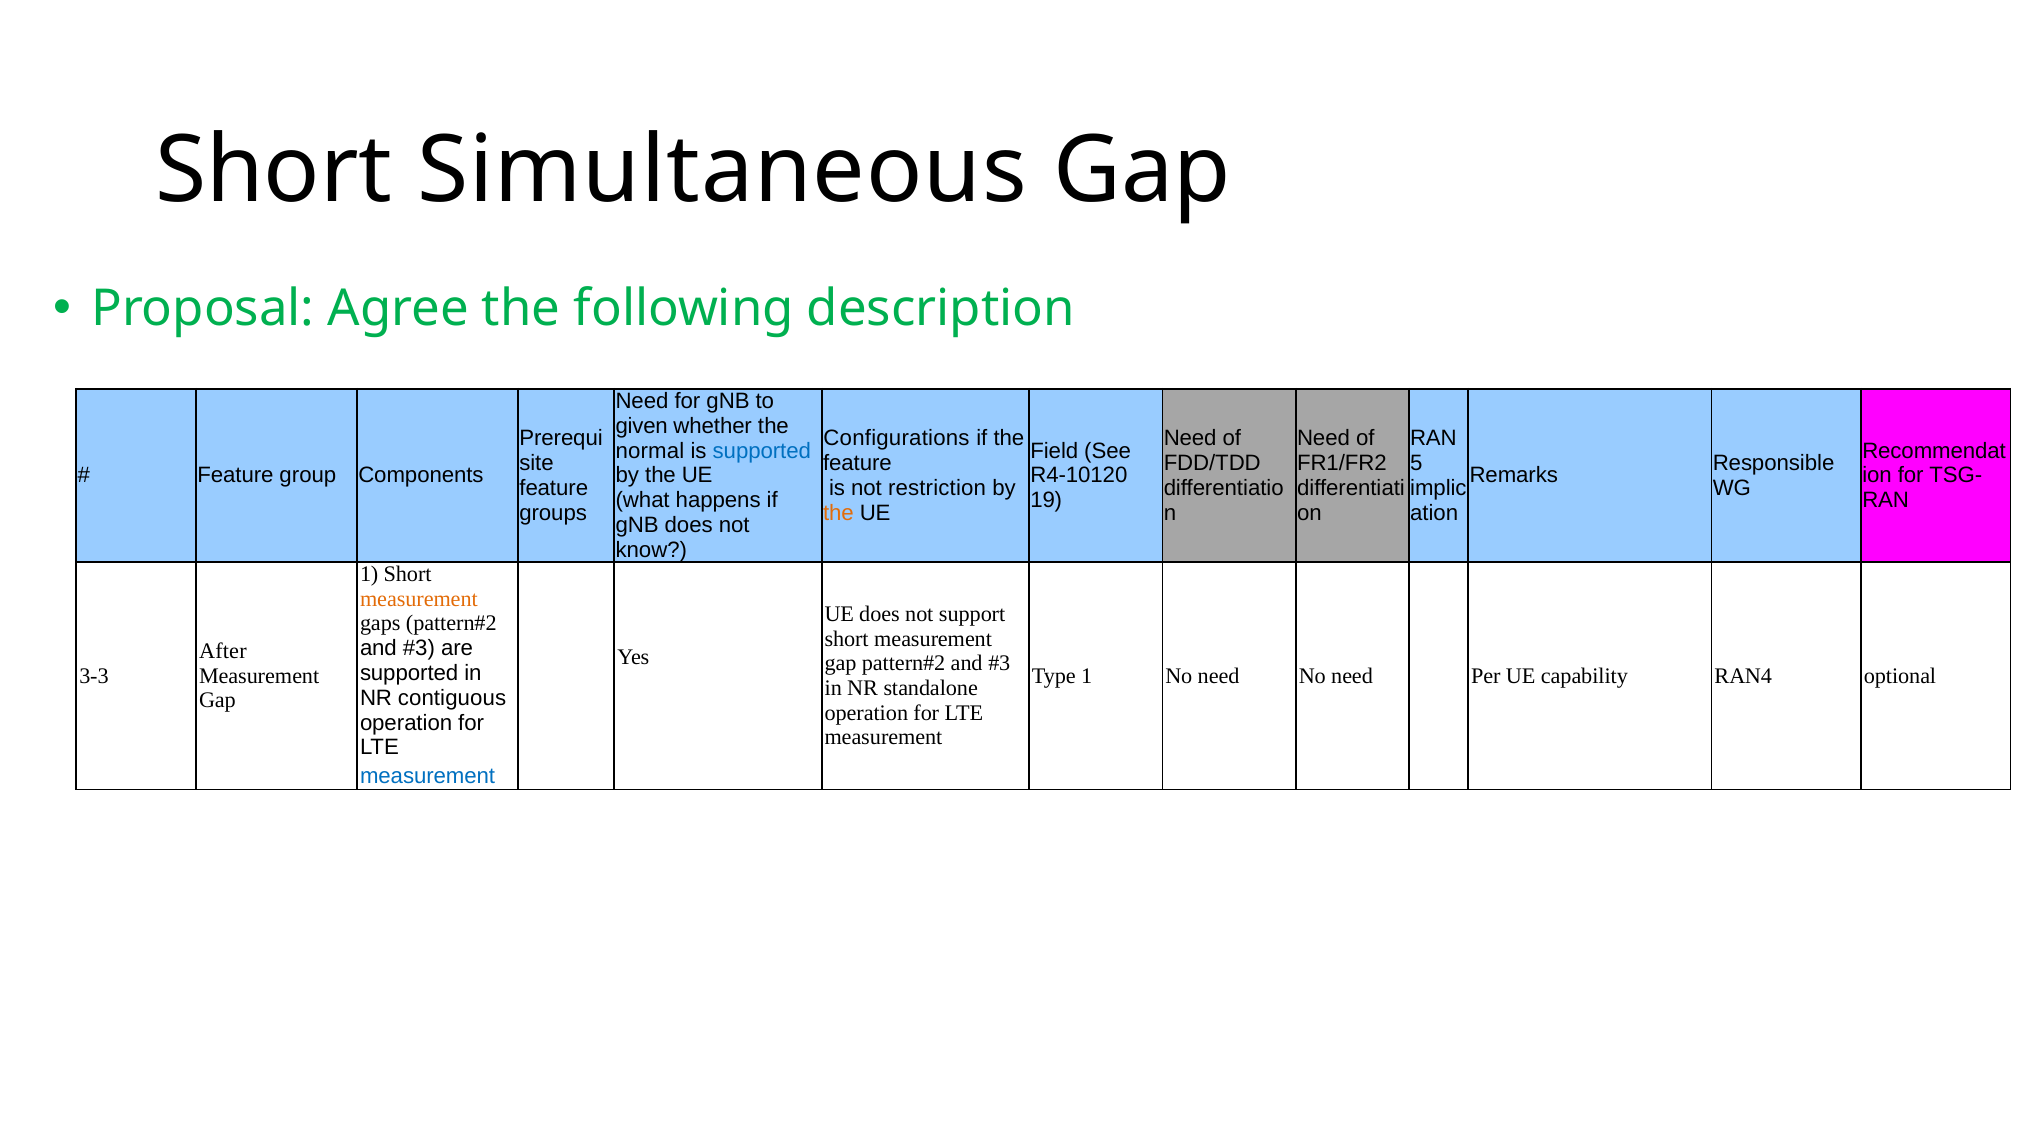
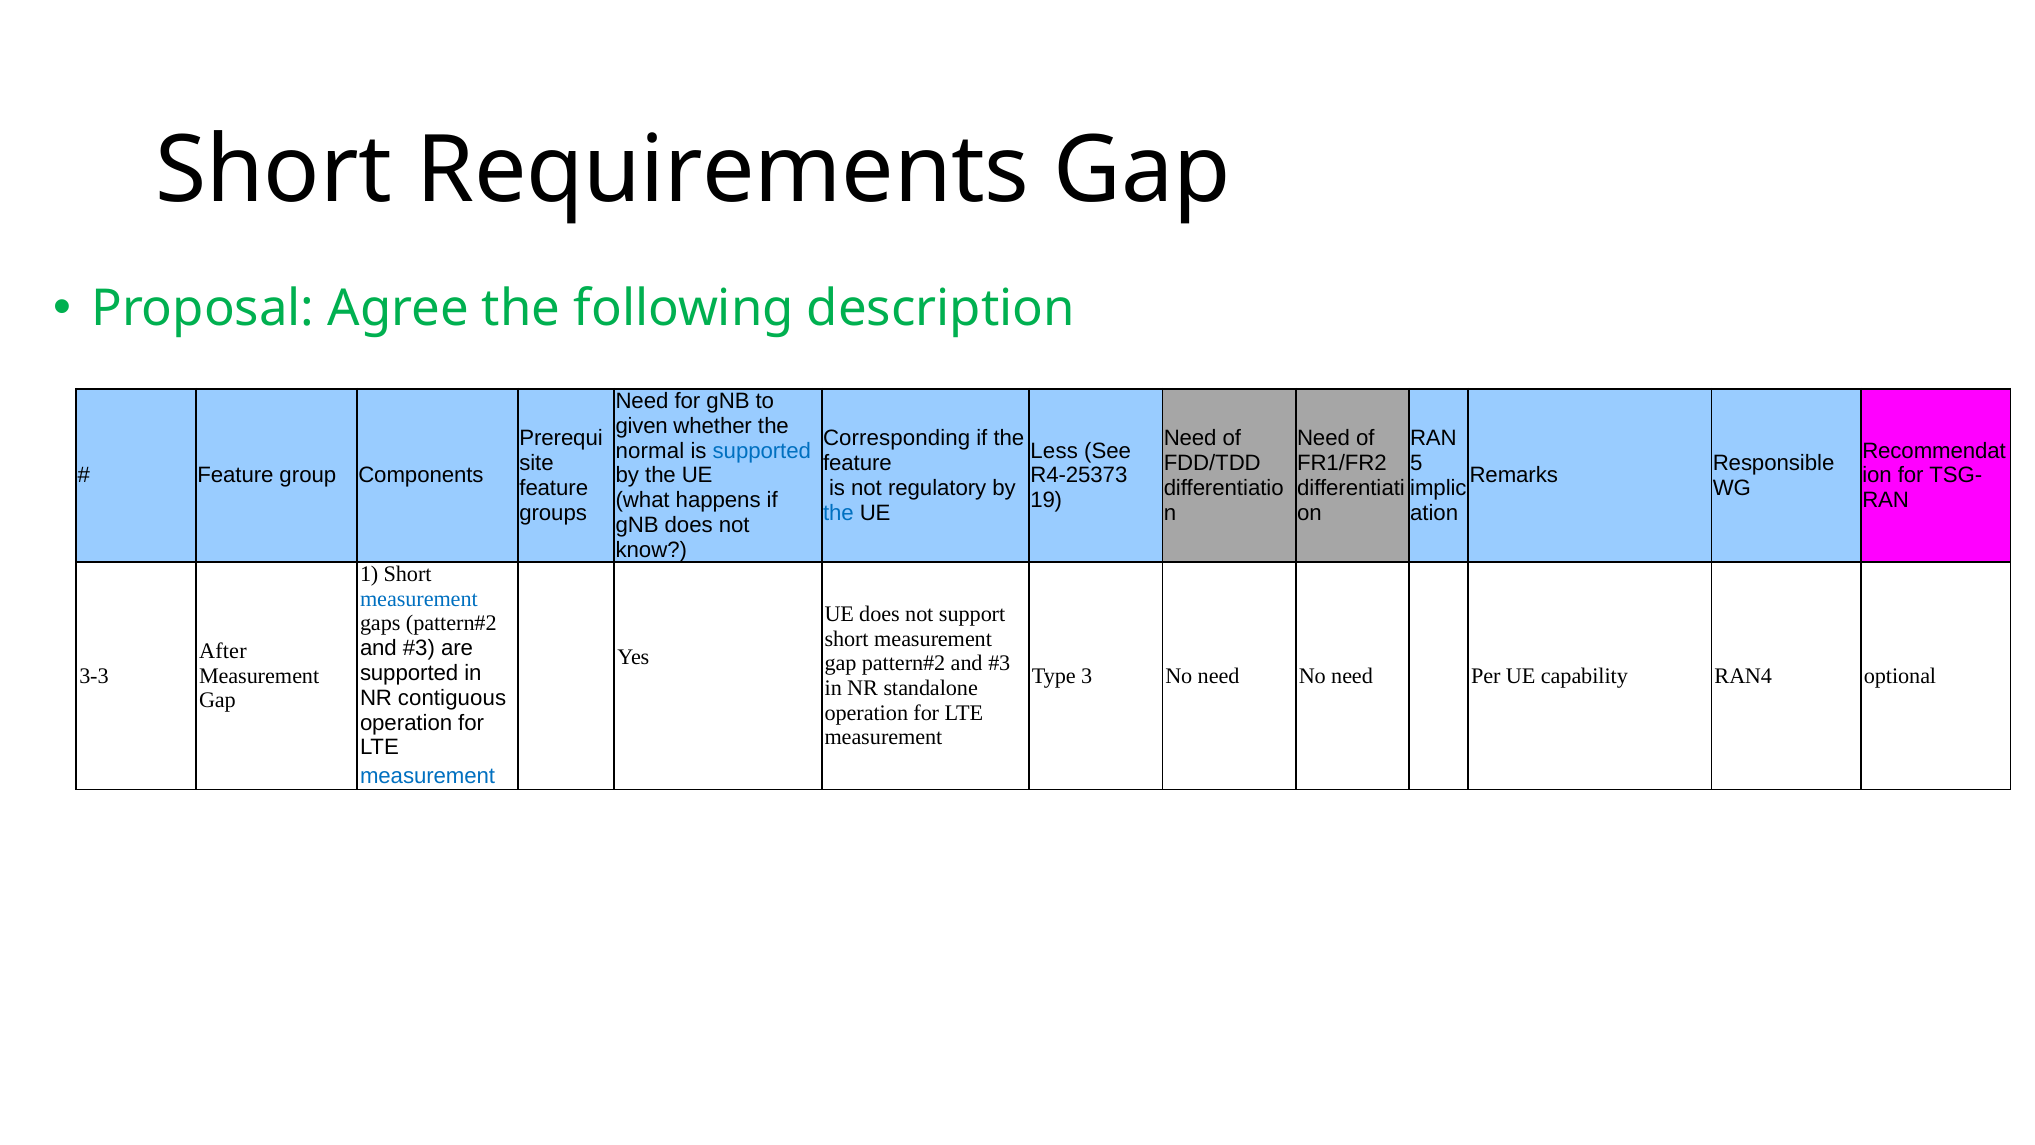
Simultaneous: Simultaneous -> Requirements (723, 171)
Configurations: Configurations -> Corresponding (897, 438)
Field: Field -> Less (1054, 451)
R4-10120: R4-10120 -> R4-25373 (1079, 475)
restriction: restriction -> regulatory (937, 488)
the colour: orange -> blue (838, 513)
measurement colour: orange -> blue (419, 599)
Type 1: 1 -> 3 (1087, 676)
